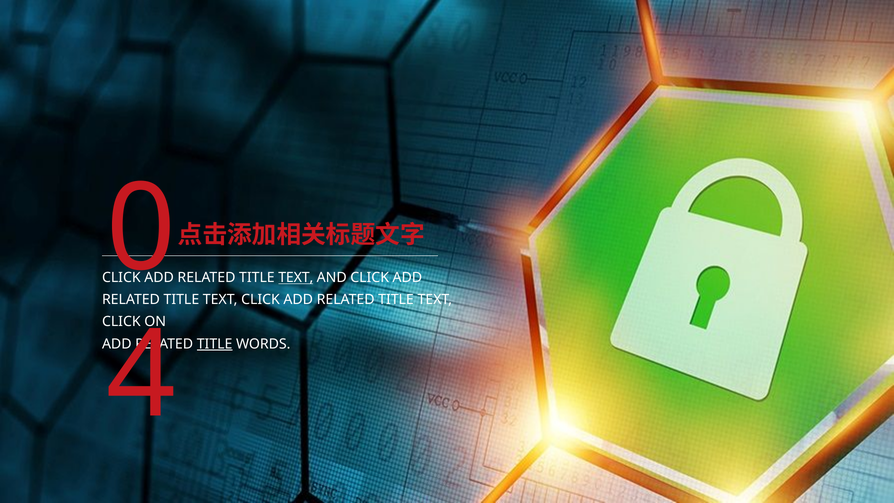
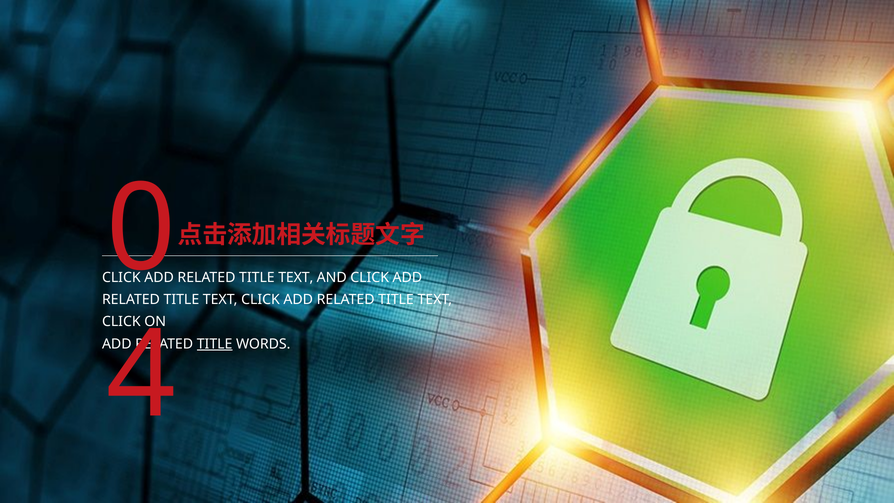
TEXT underline: present -> none (296, 278)
